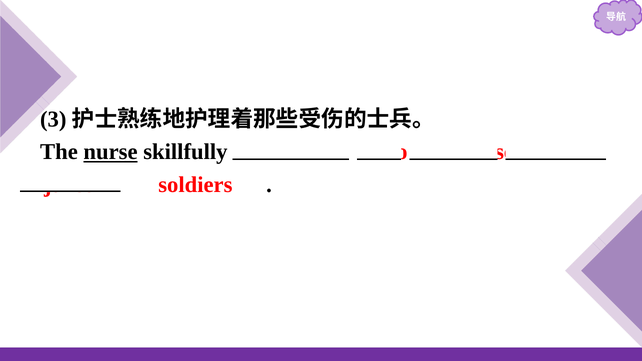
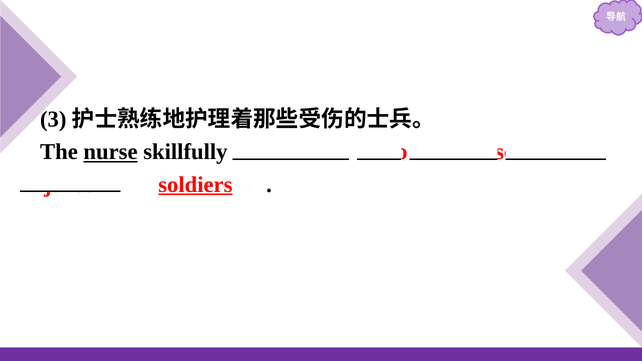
soldiers underline: none -> present (195, 185)
